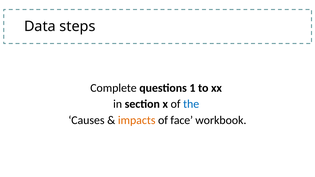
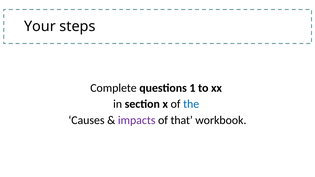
Data: Data -> Your (40, 26)
impacts colour: orange -> purple (137, 120)
face: face -> that (182, 120)
